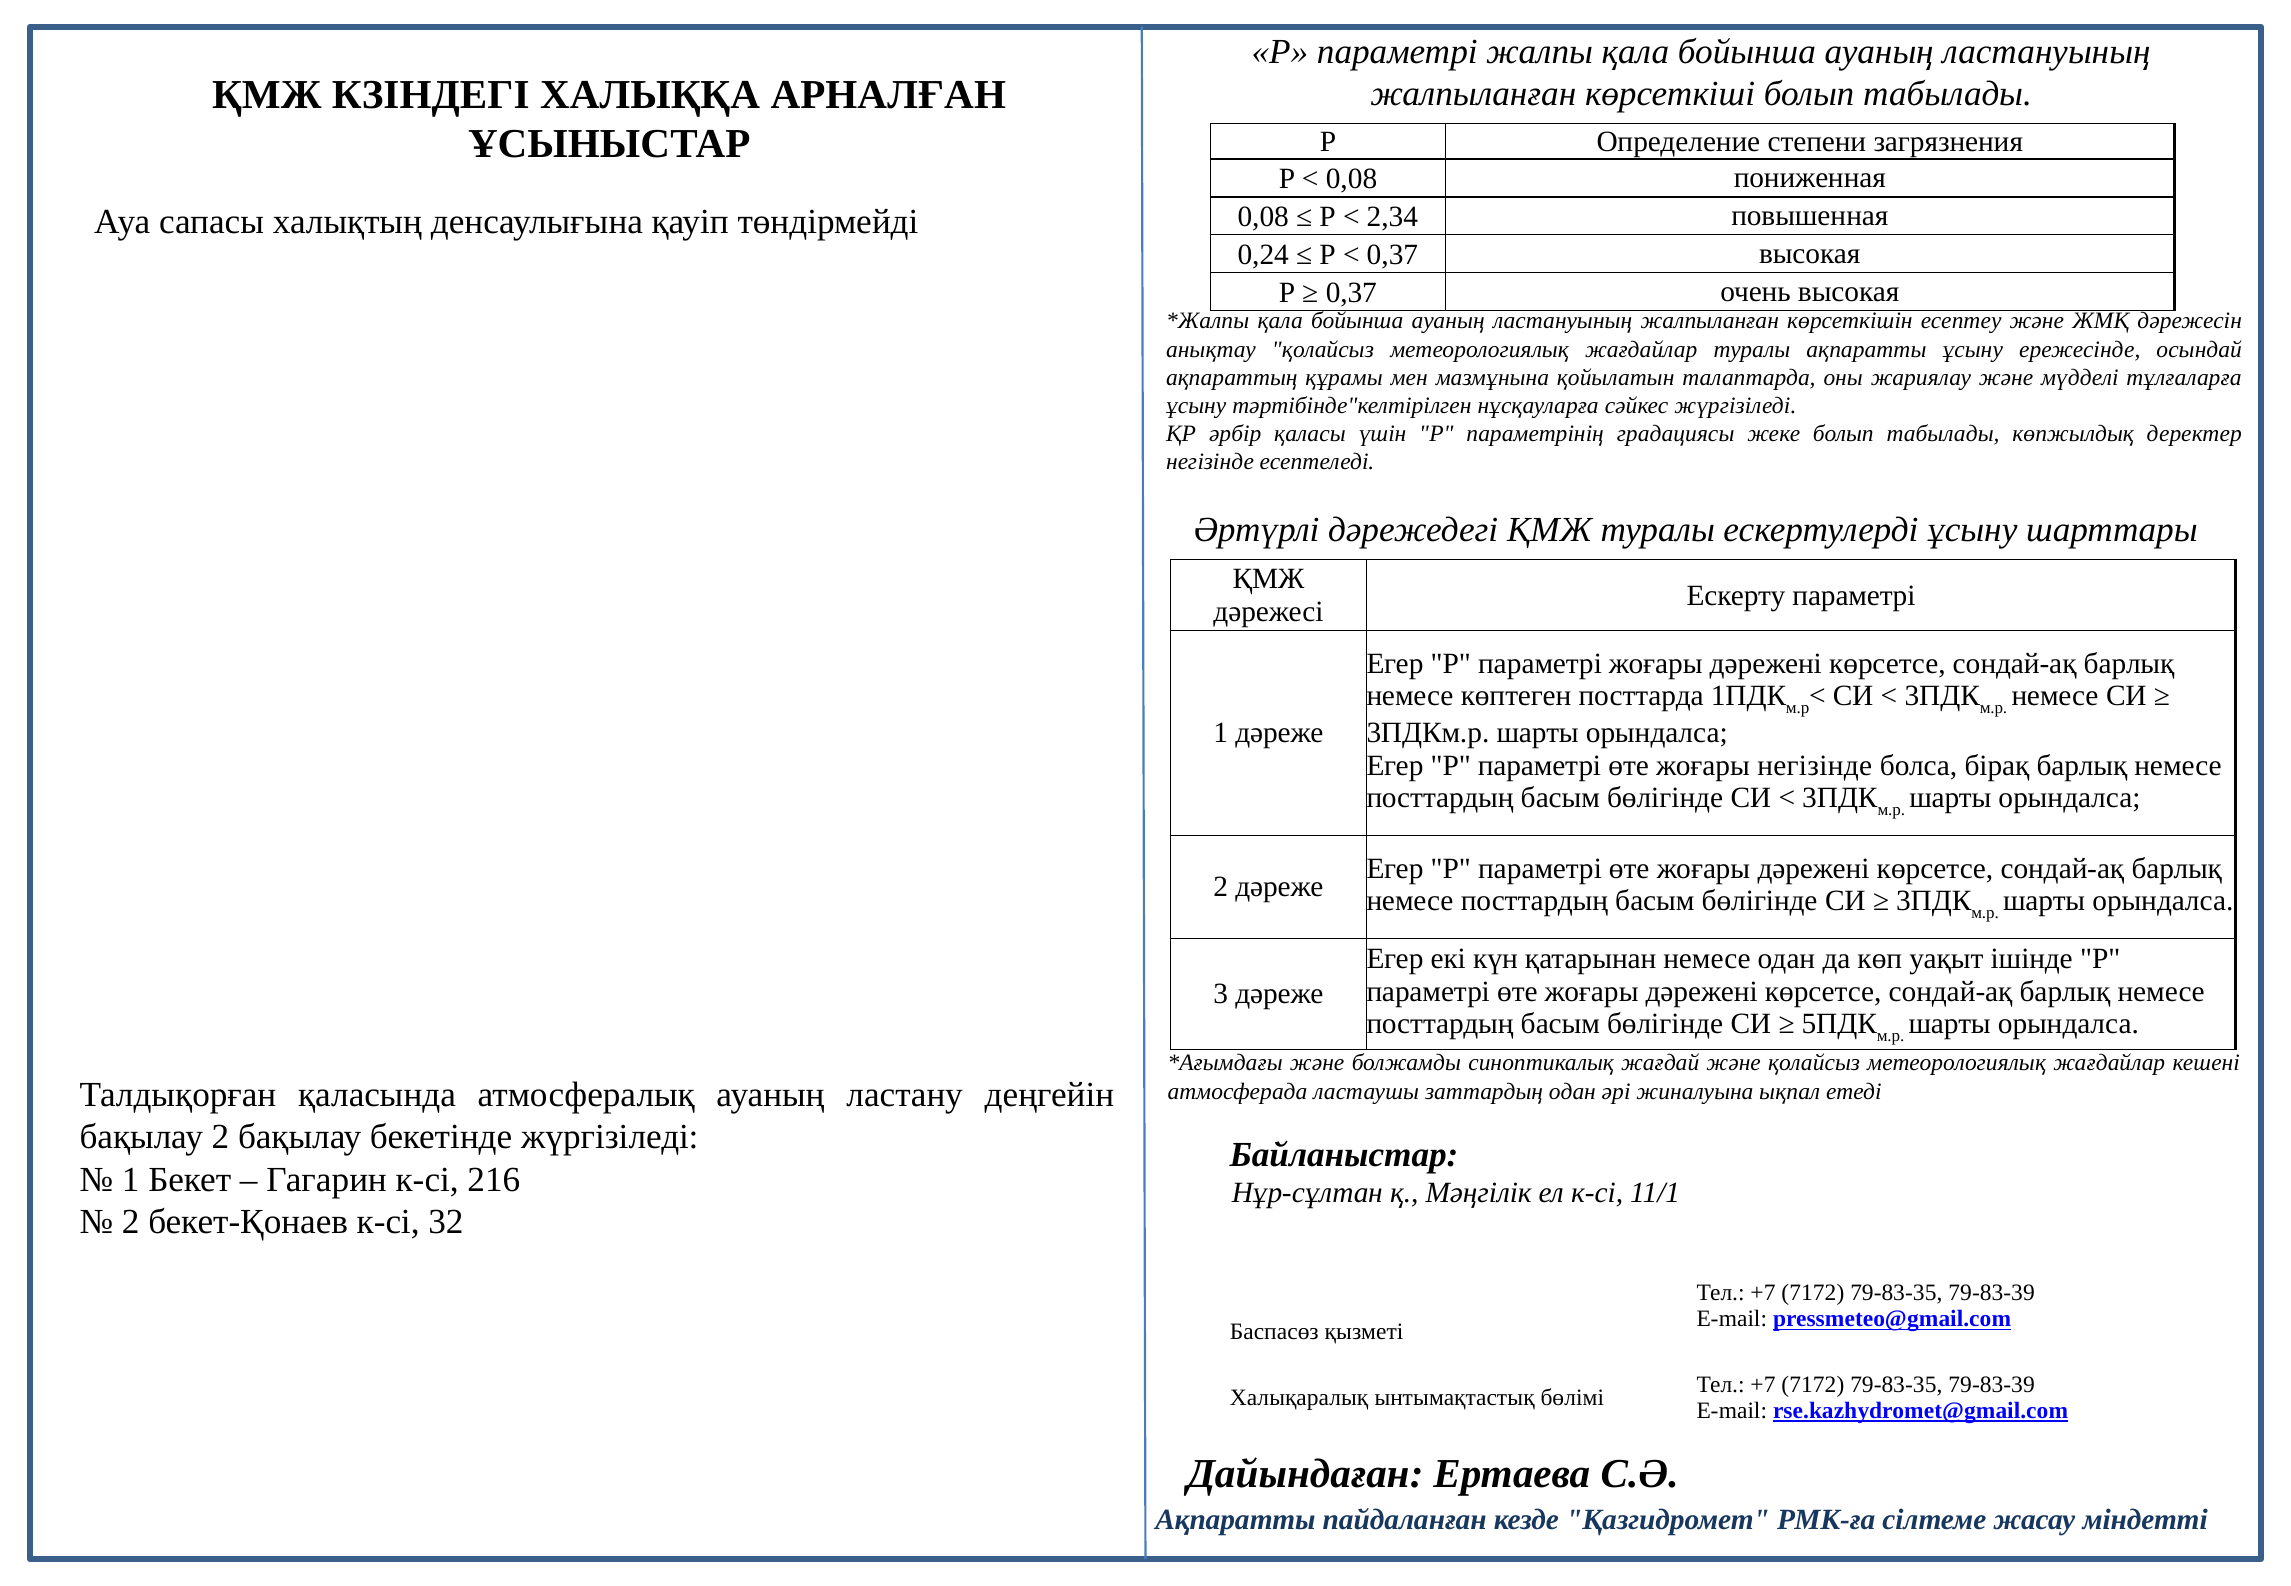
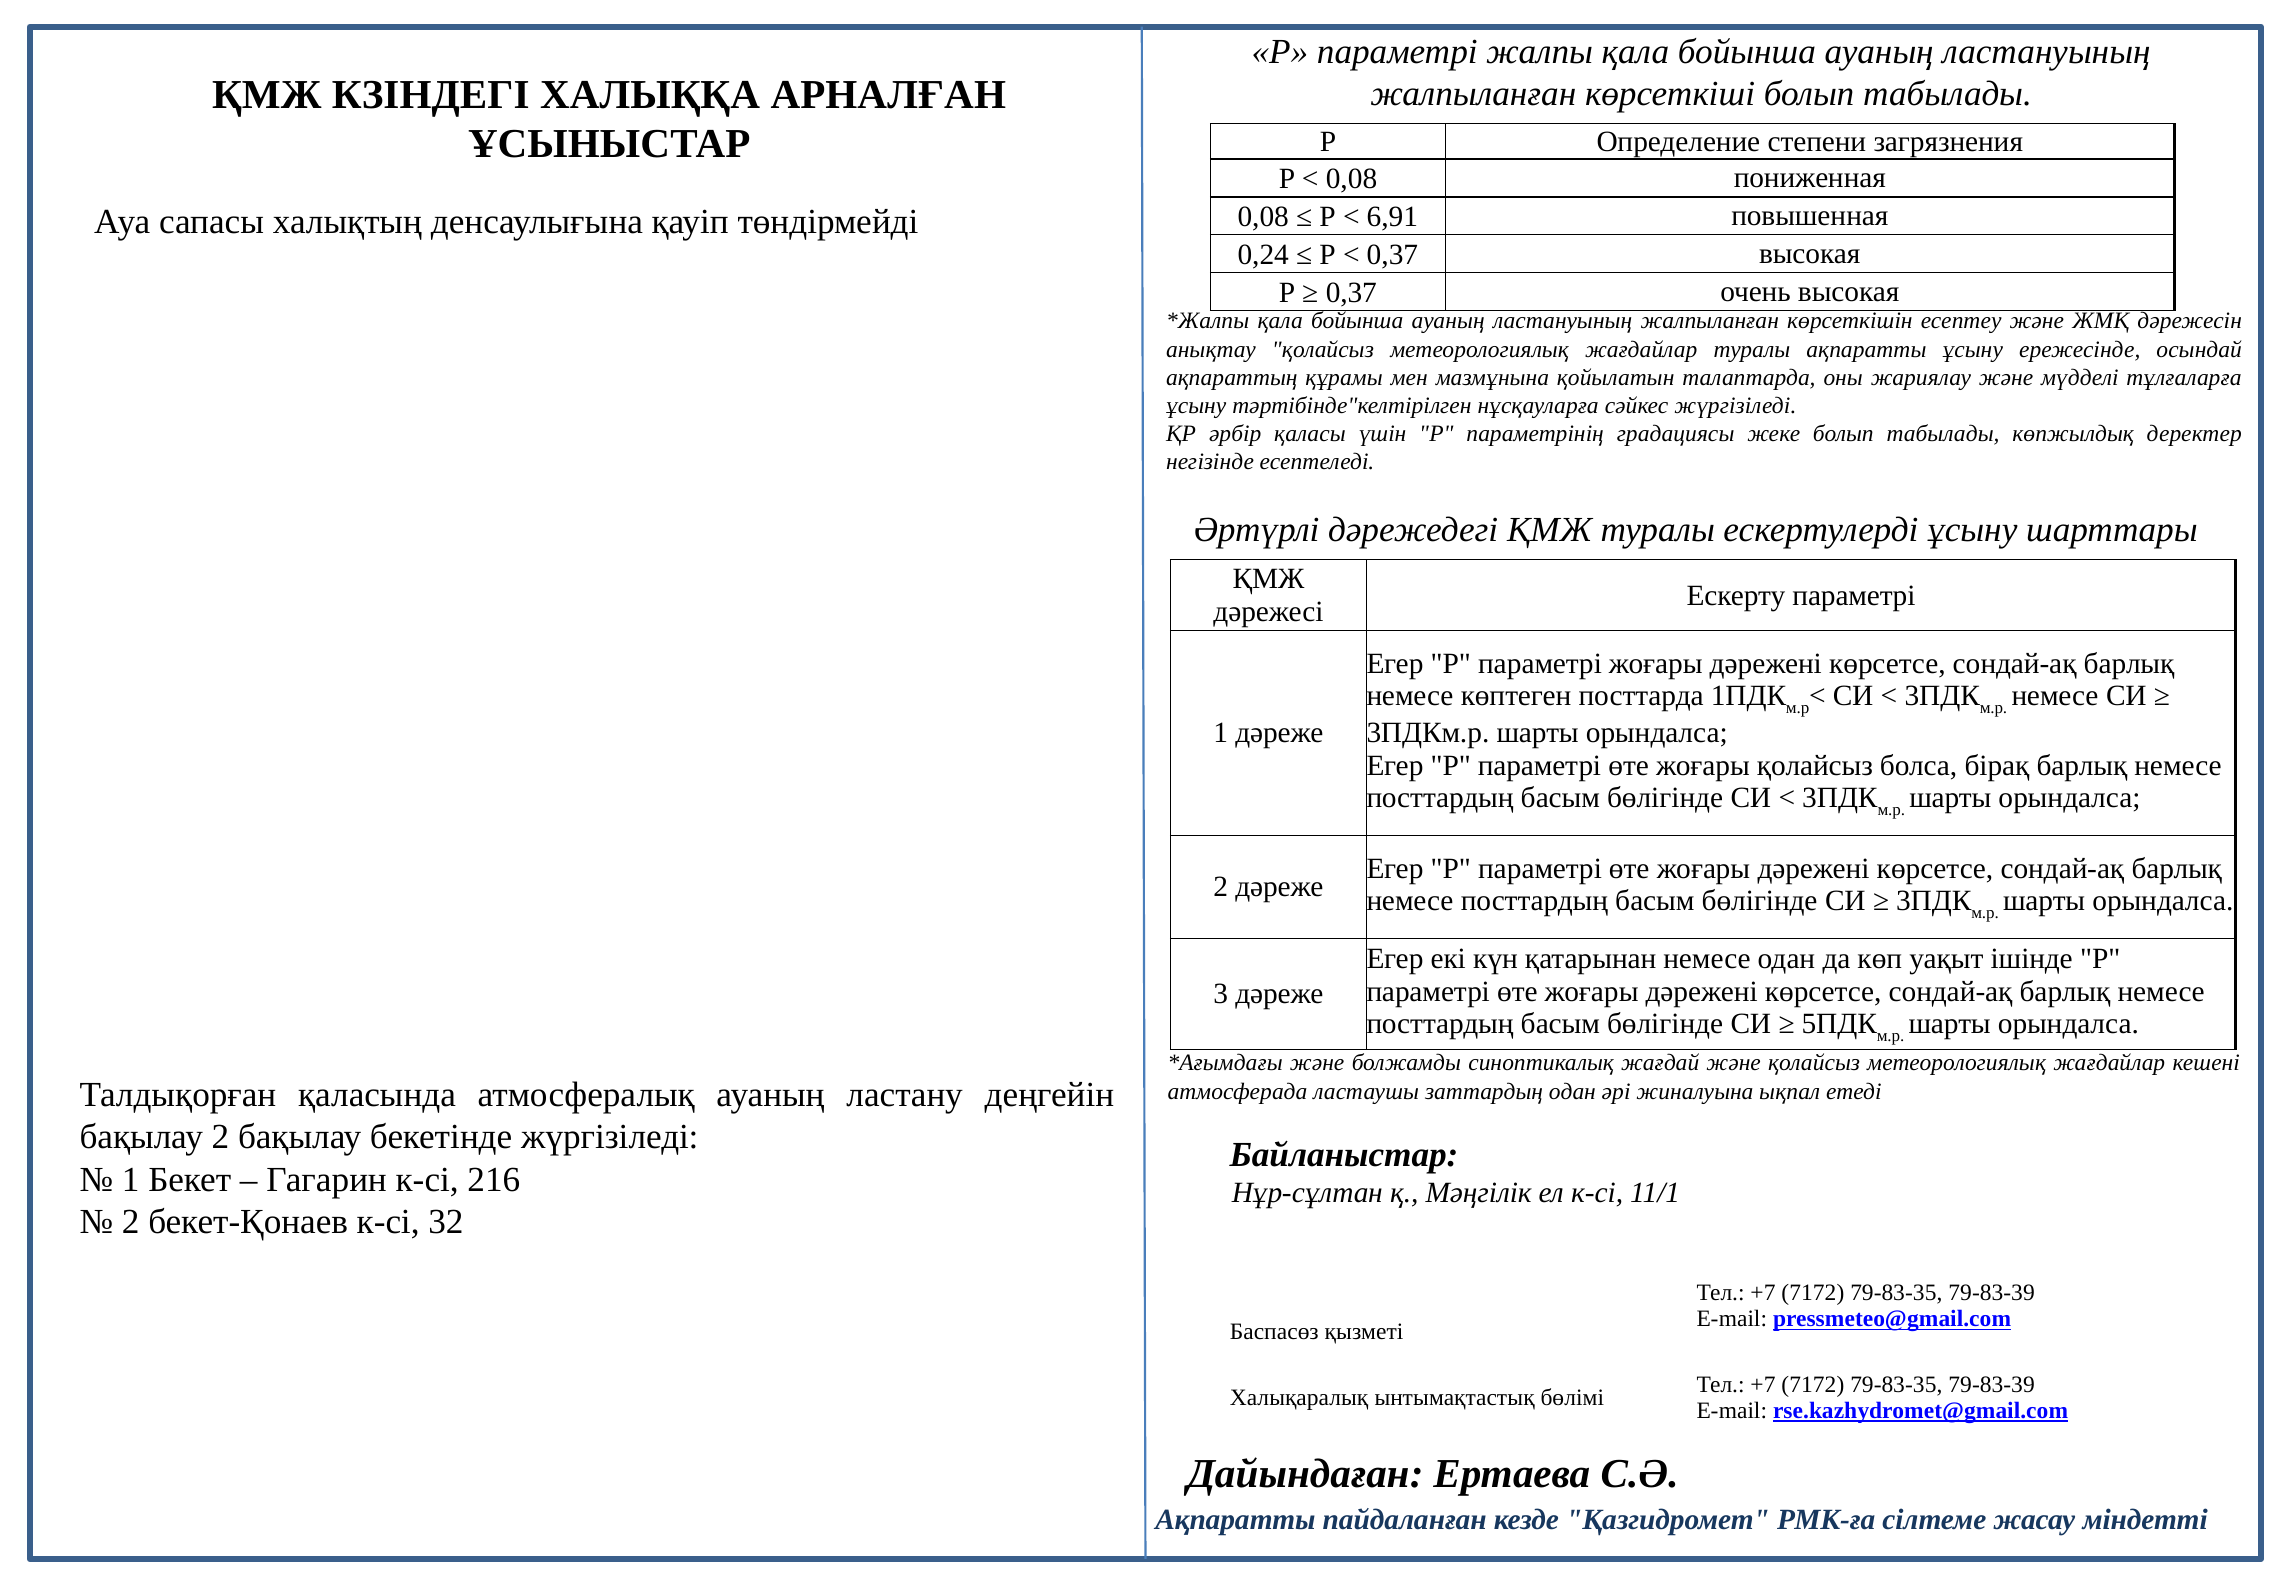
2,34: 2,34 -> 6,91 (1392, 217)
жоғары негізінде: негізінде -> қолайсыз (1815, 766)
